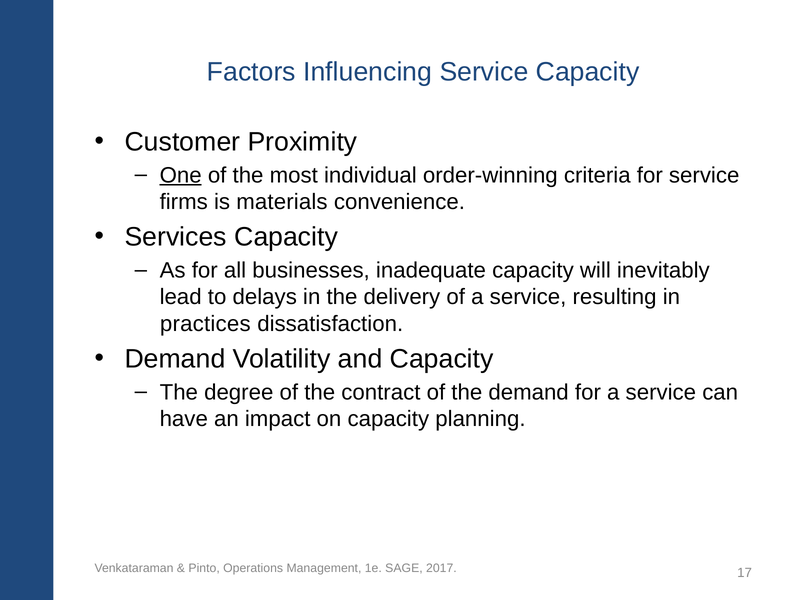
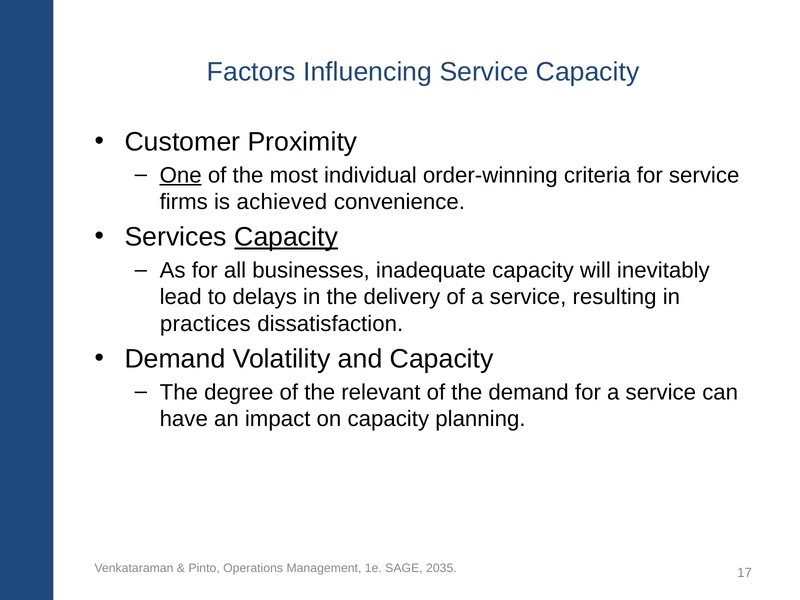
materials: materials -> achieved (282, 202)
Capacity underline: none -> present (286, 237)
contract: contract -> relevant (381, 392)
2017: 2017 -> 2035 (441, 568)
